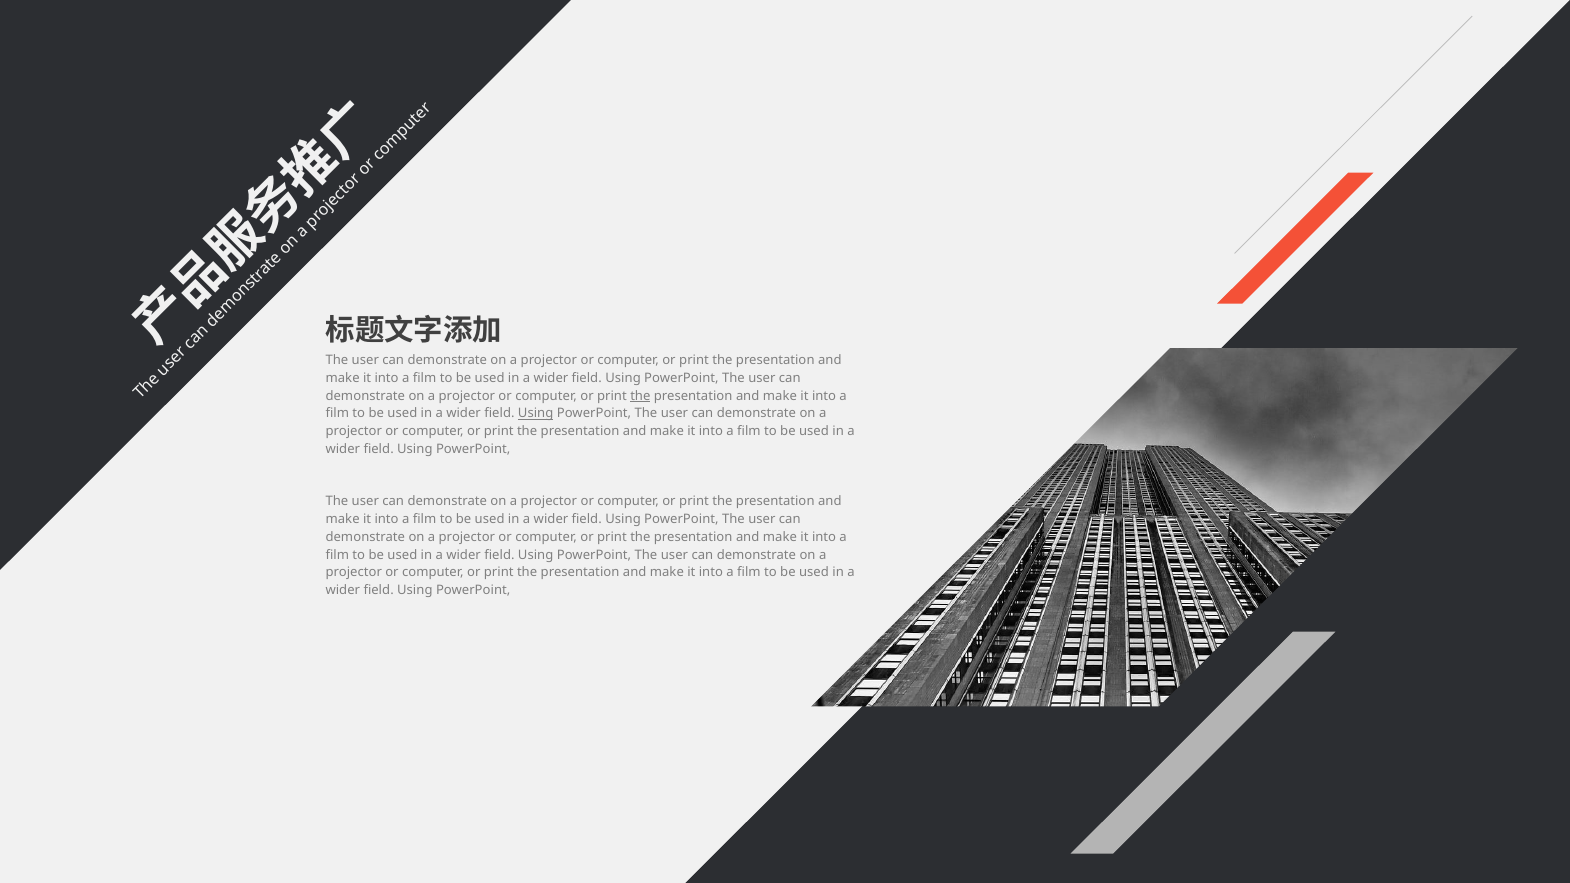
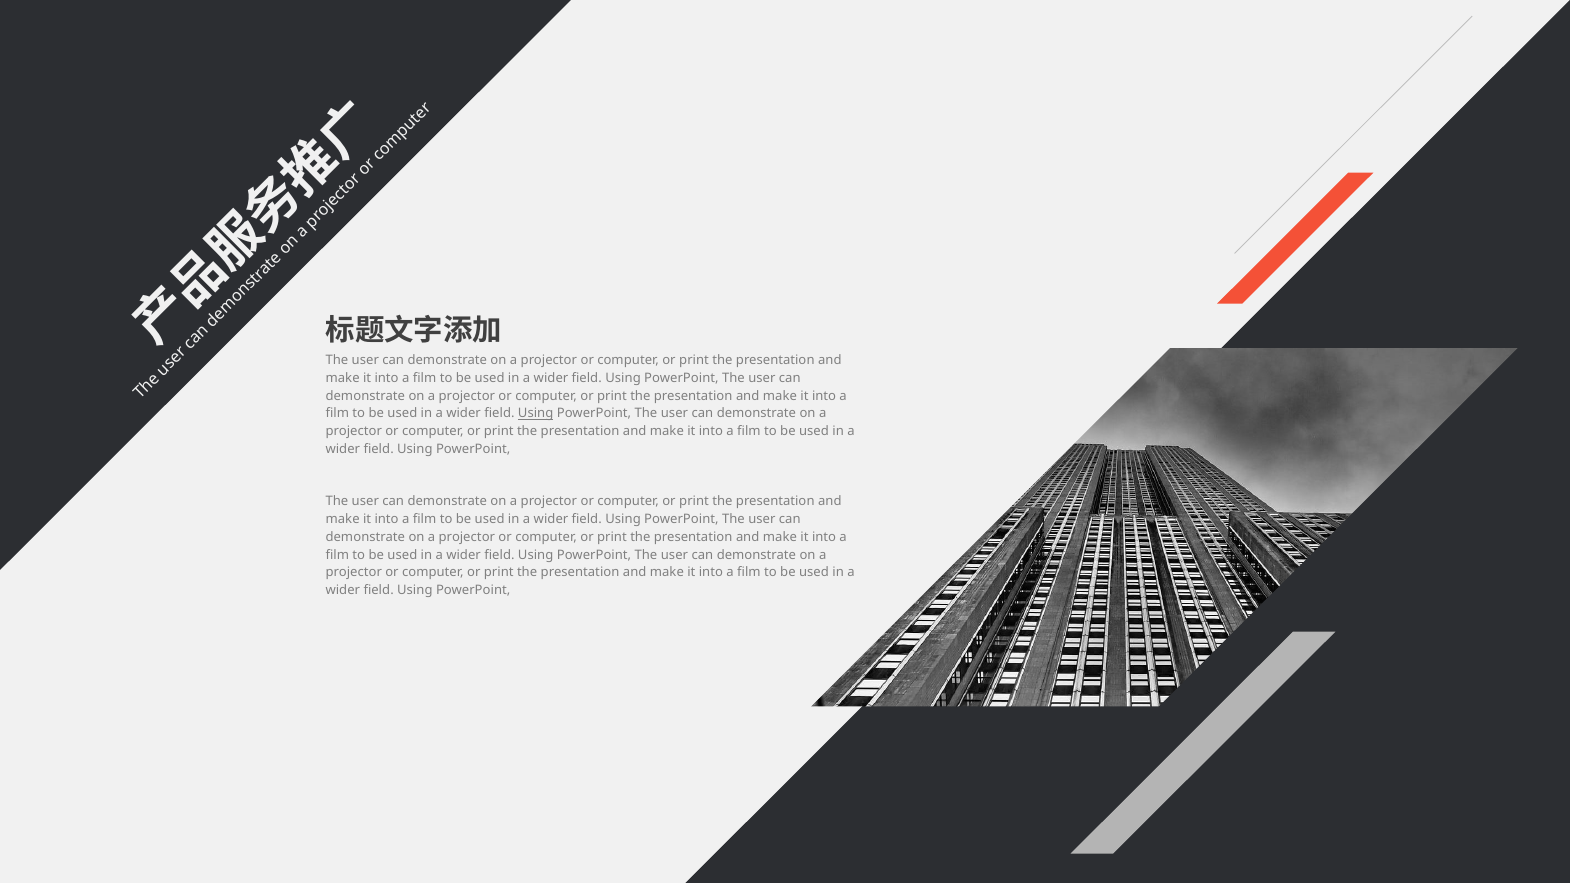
the underline: present -> none (640, 396)
